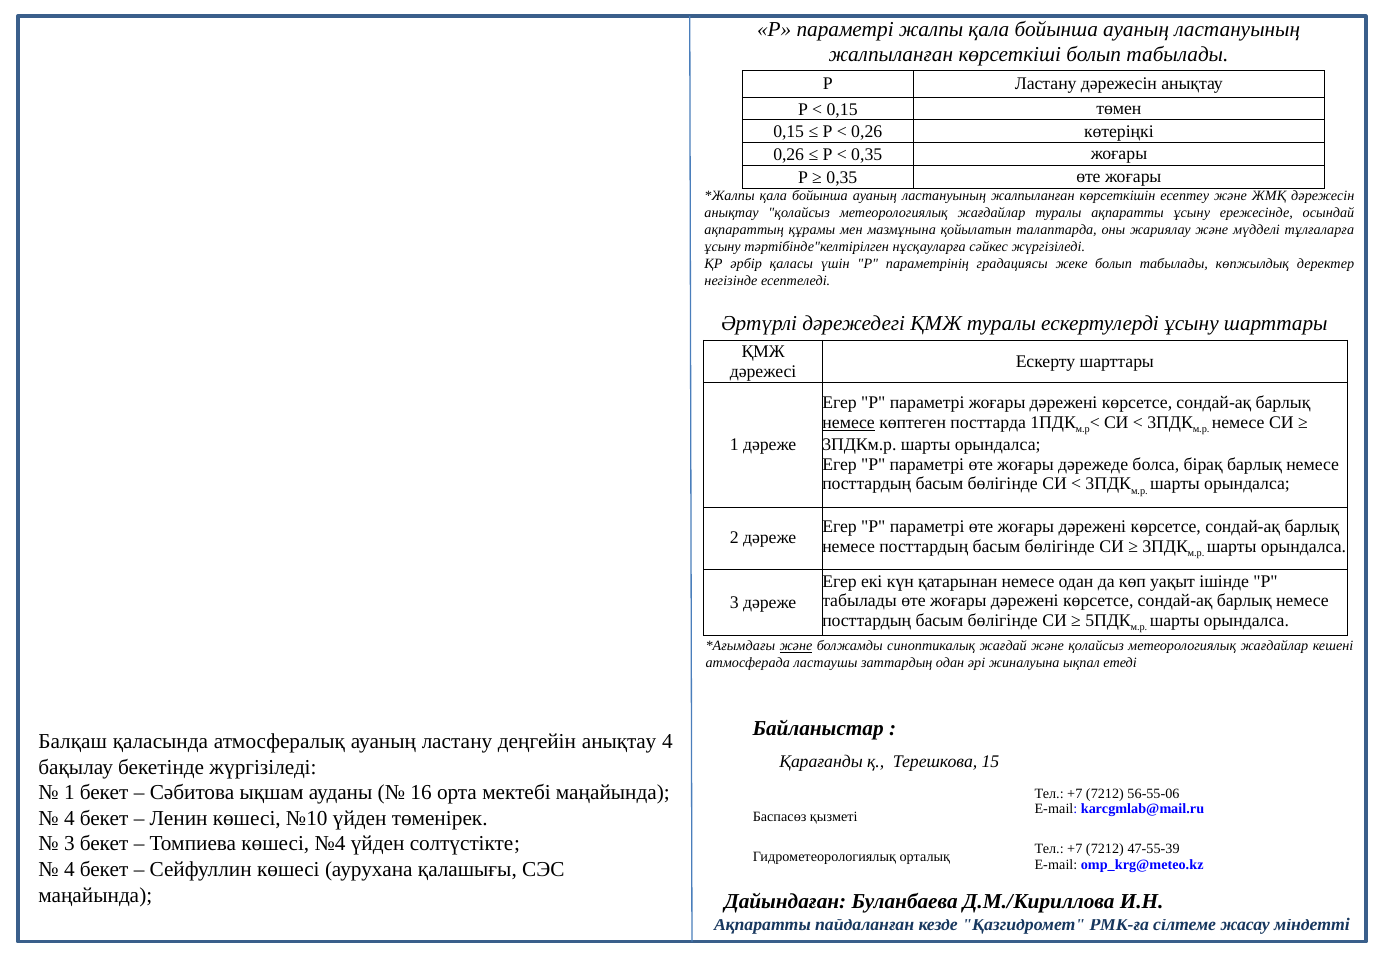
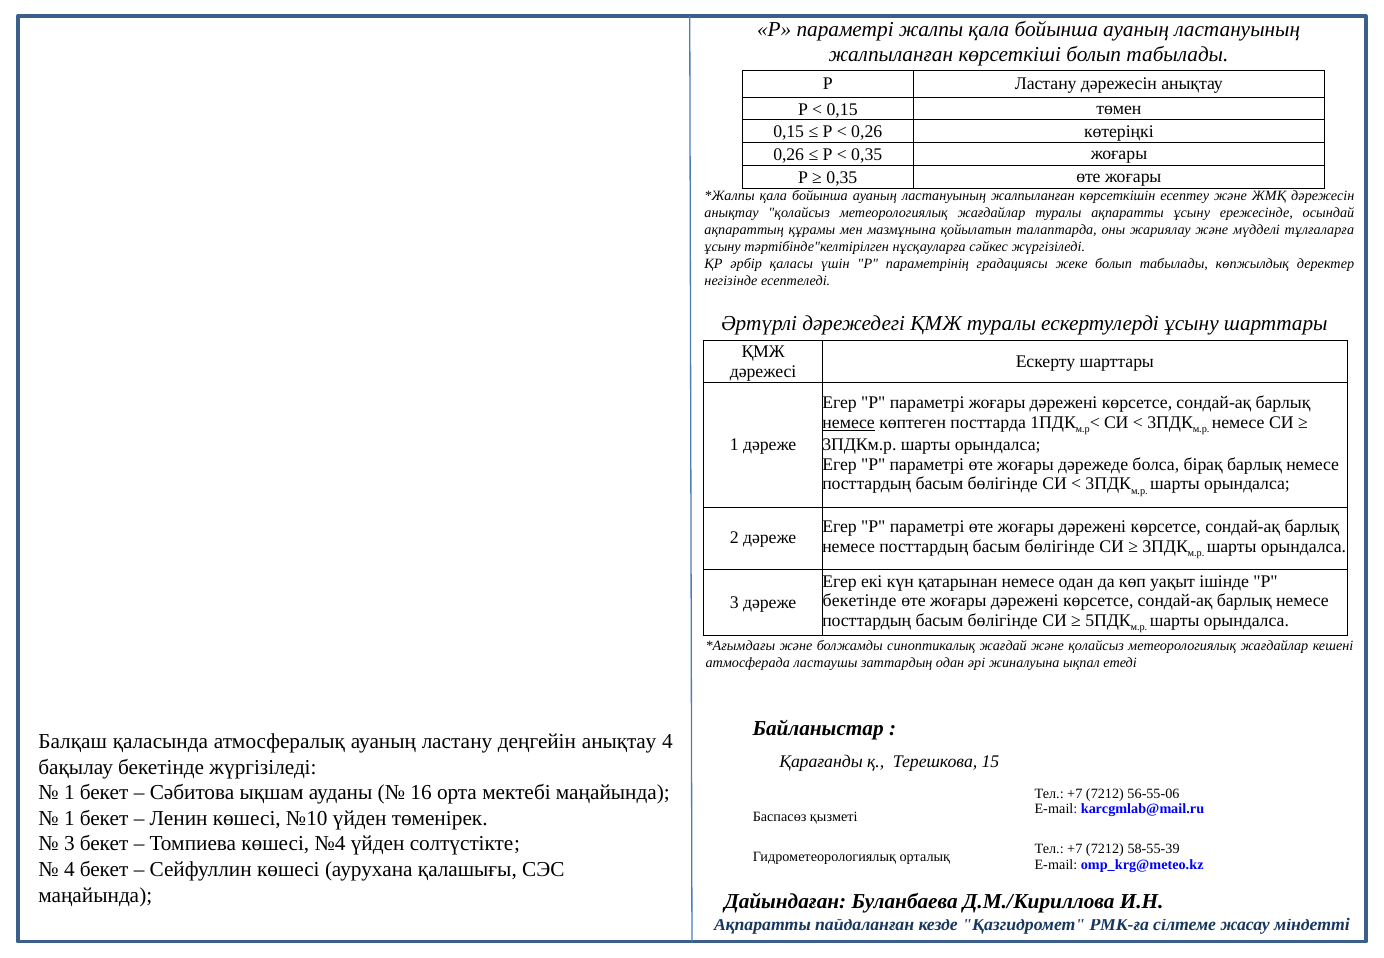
табылады: табылады -> бекетінде (859, 601)
және underline: present -> none (796, 646)
4: 4 -> 1 (69, 818)
47-55-39: 47-55-39 -> 58-55-39 (1154, 849)
